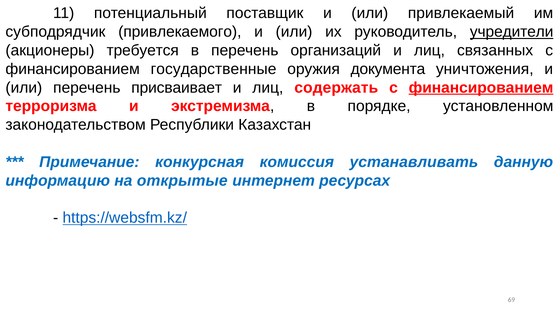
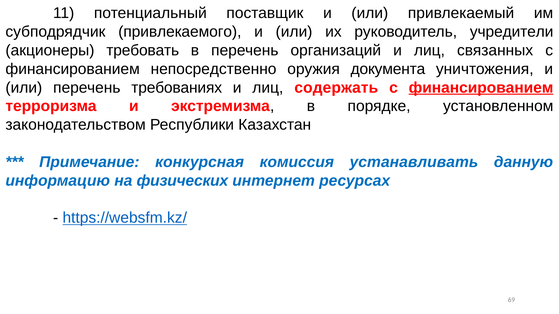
учредители underline: present -> none (512, 32)
требуется: требуется -> требовать (143, 50)
государственные: государственные -> непосредственно (214, 69)
присваивает: присваивает -> требованиях (177, 88)
открытые: открытые -> физических (182, 181)
